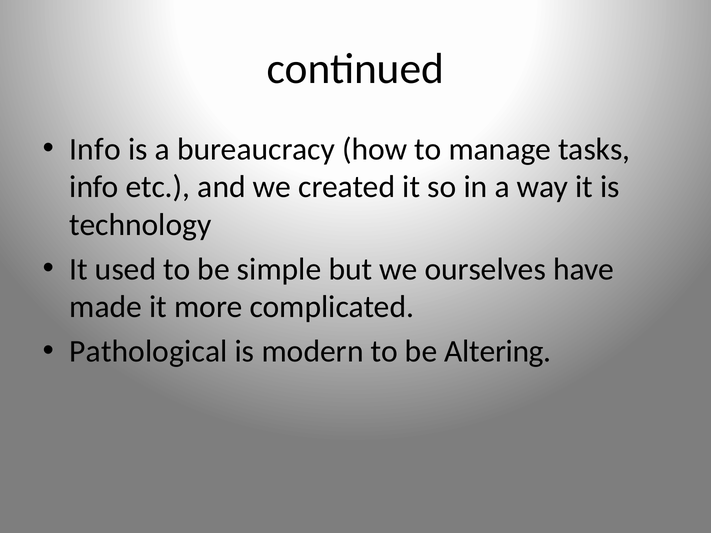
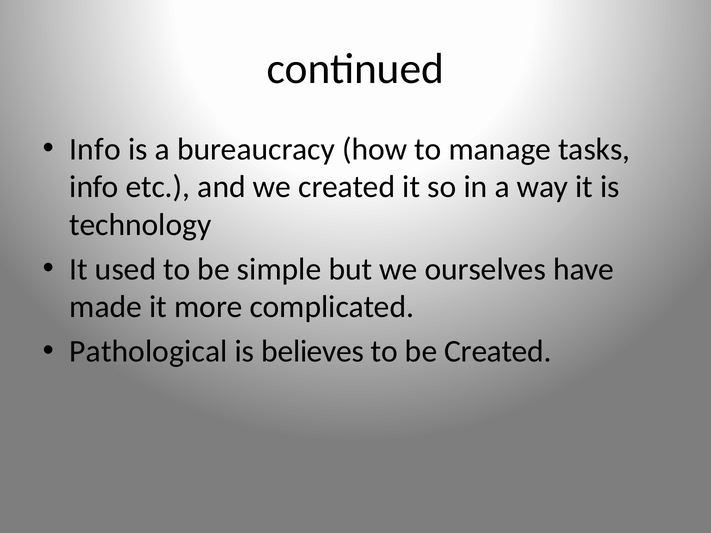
modern: modern -> believes (313, 351)
be Altering: Altering -> Created (498, 351)
